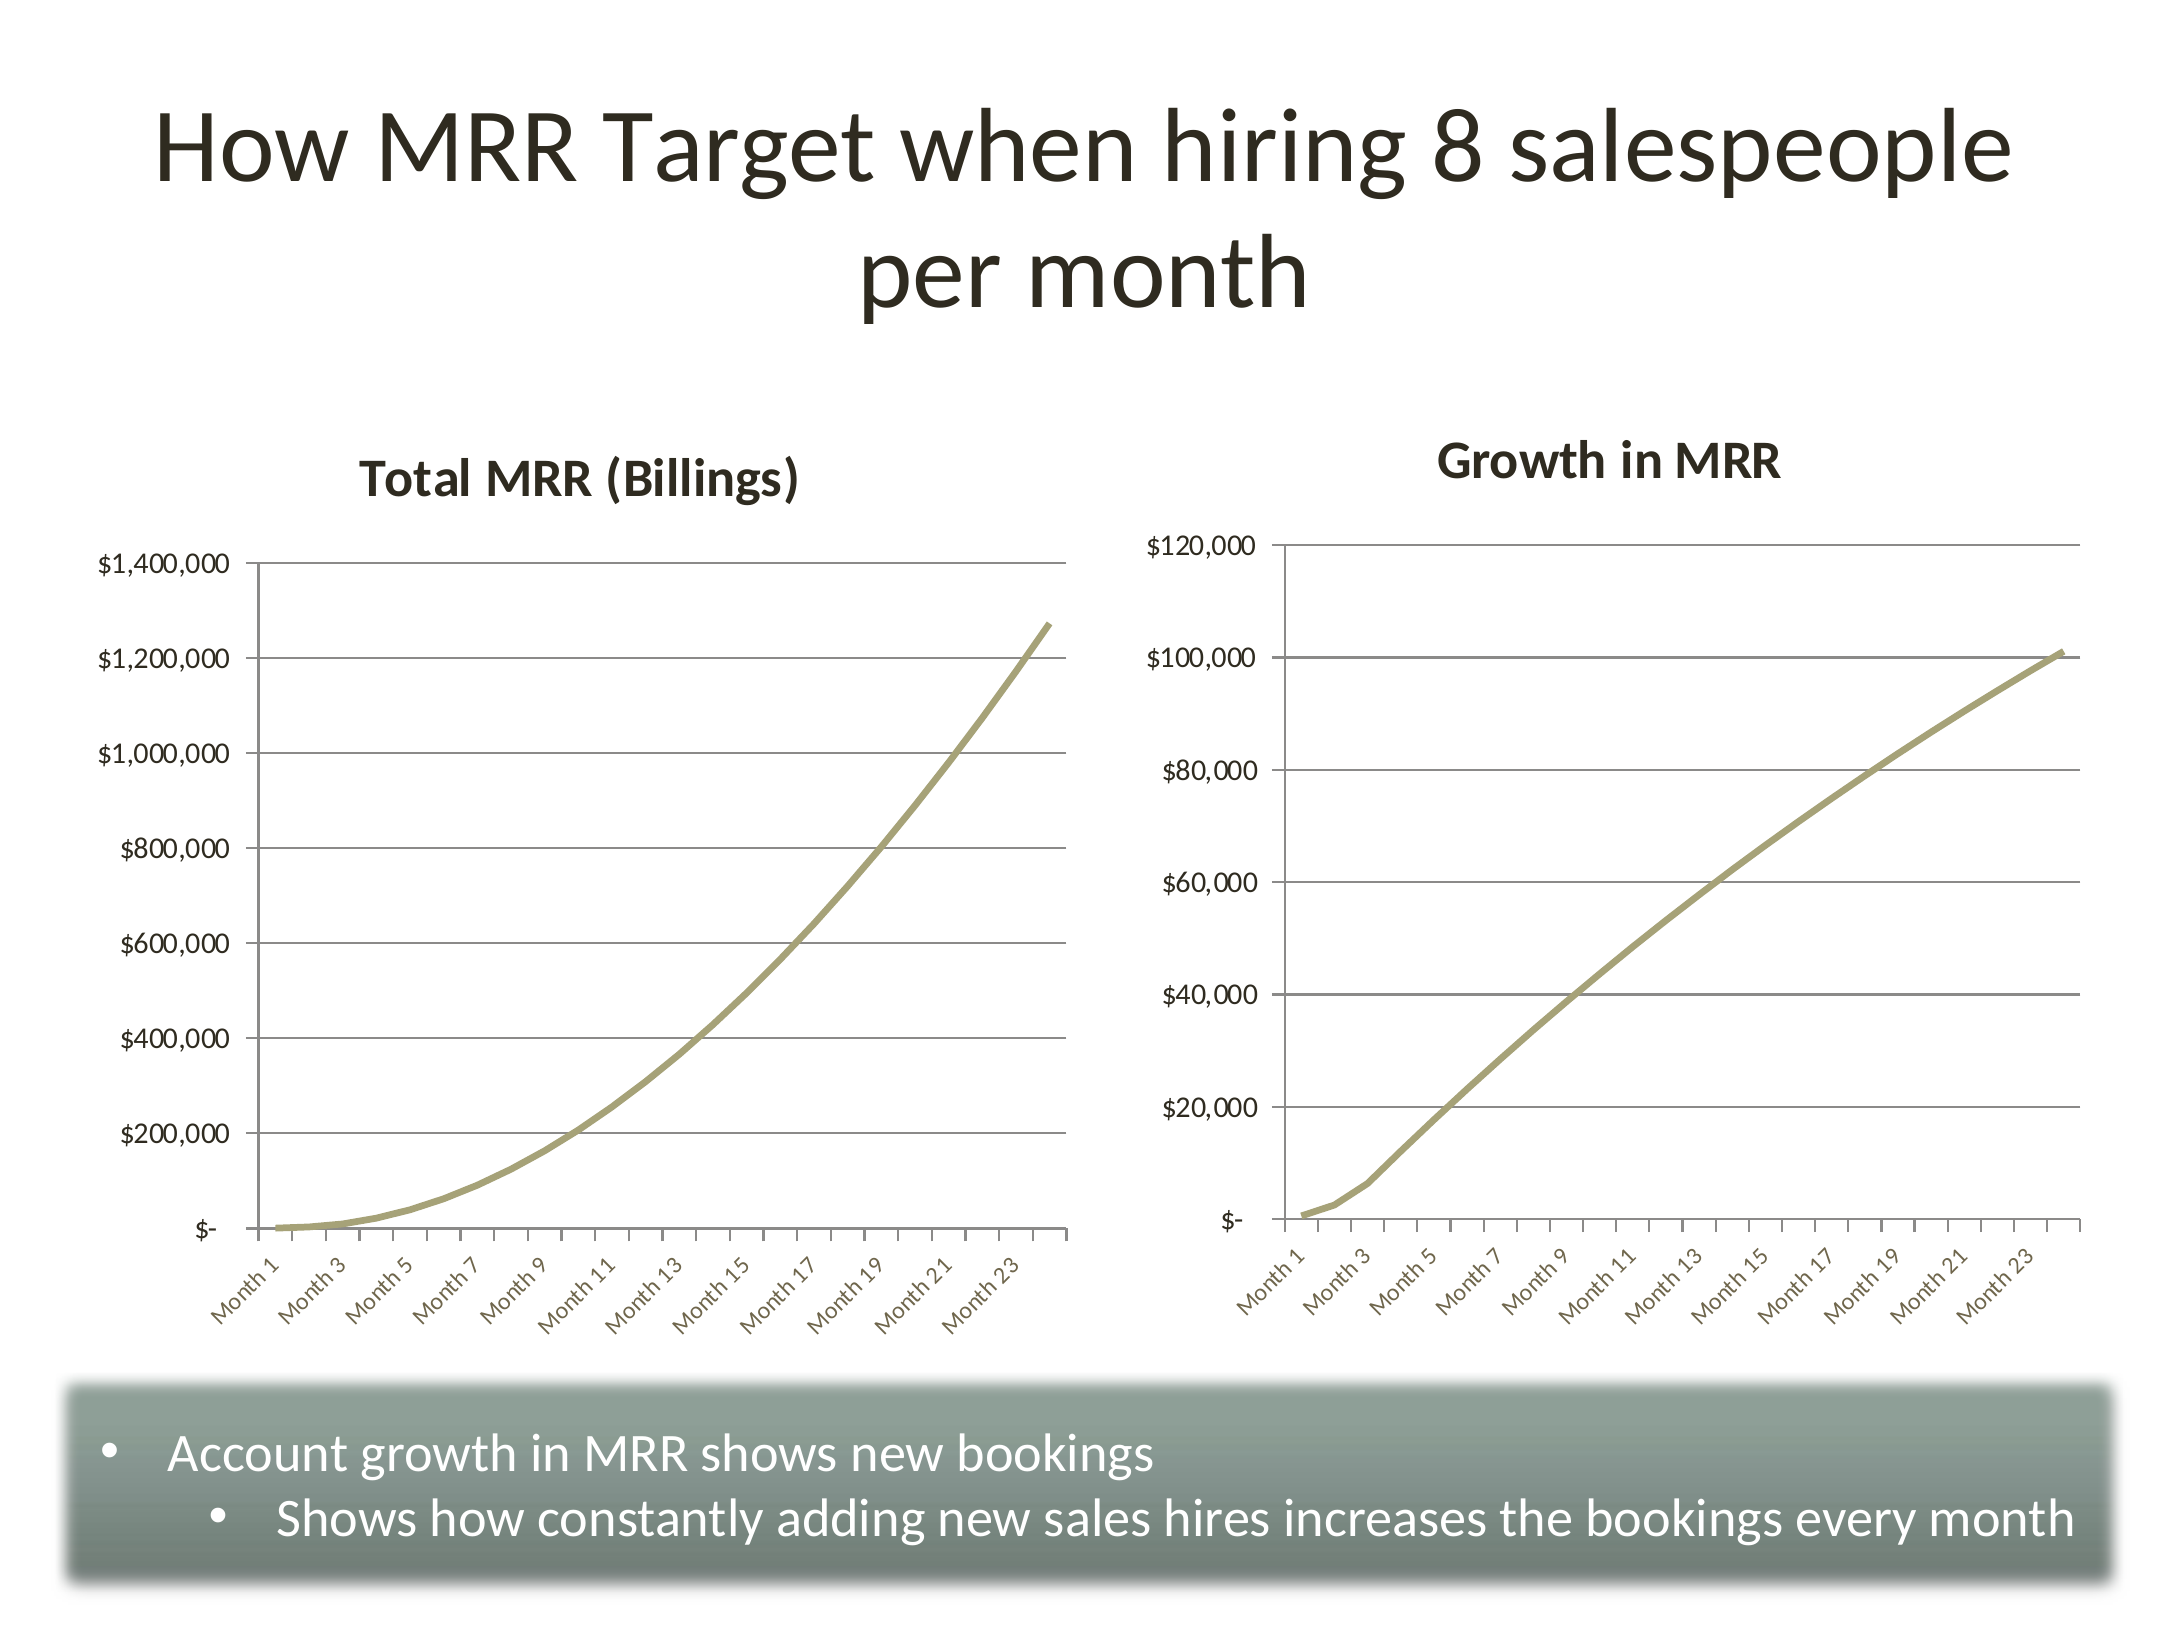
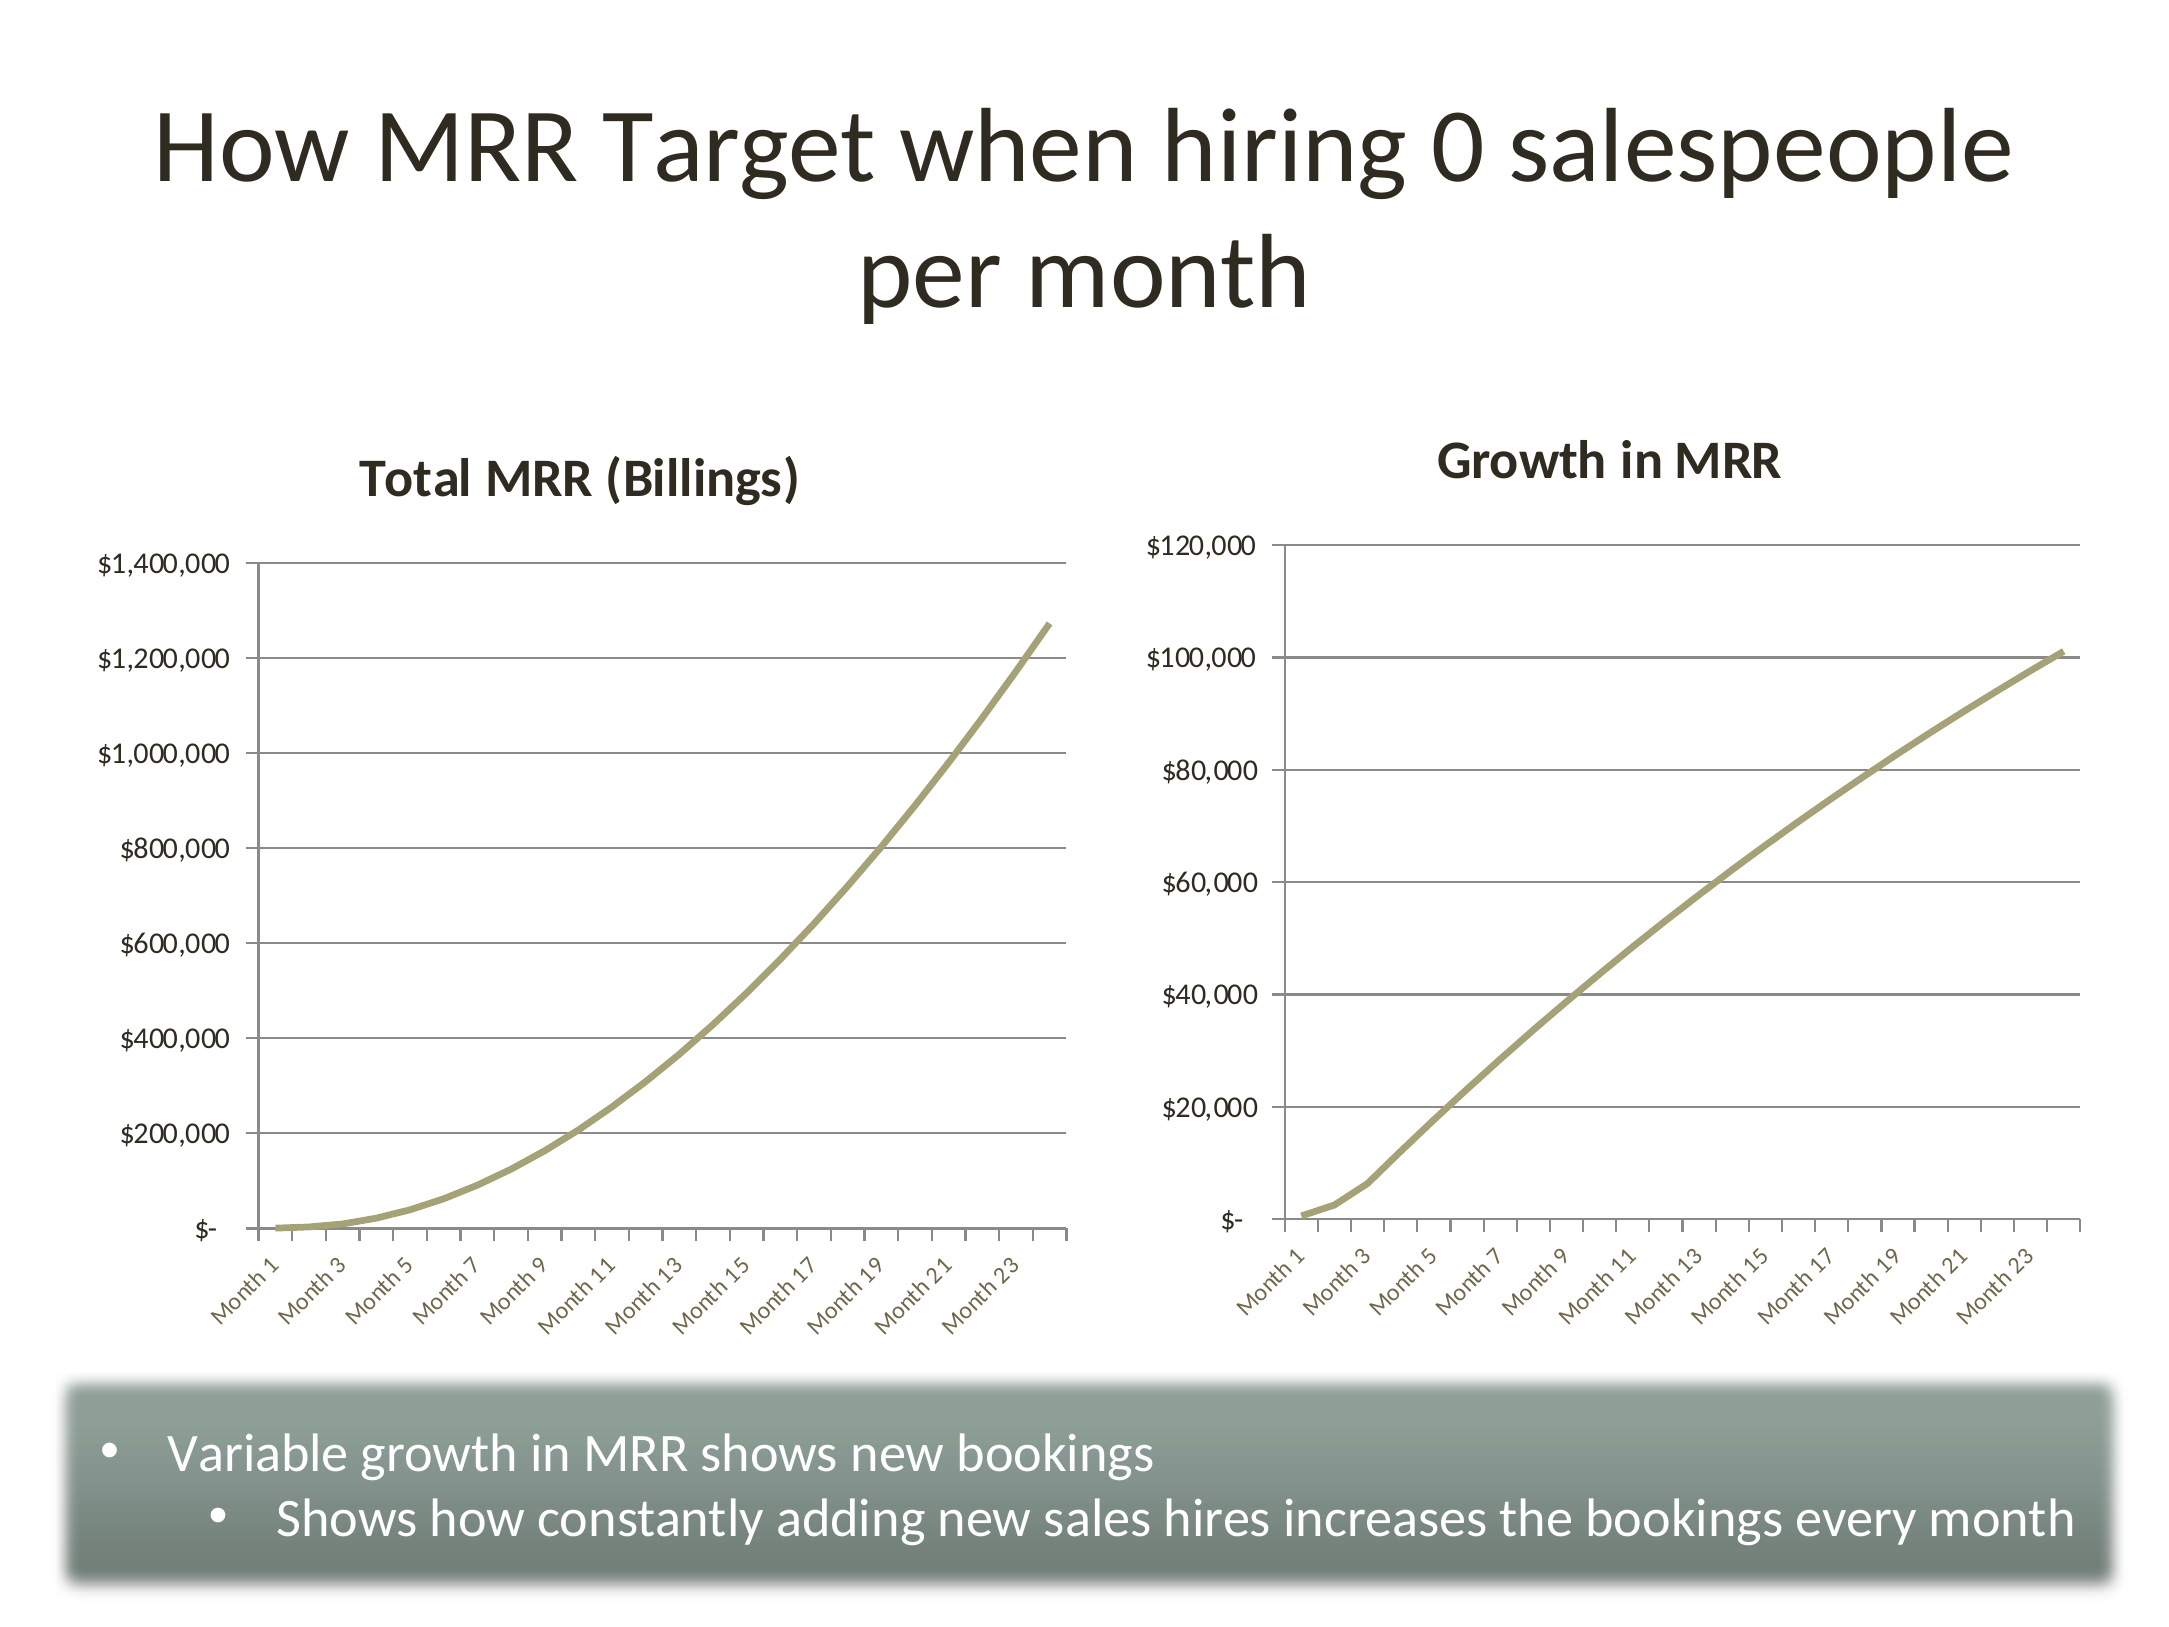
8: 8 -> 0 (1458, 147)
Account: Account -> Variable (258, 1453)
